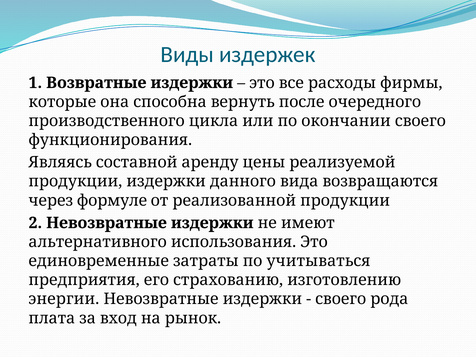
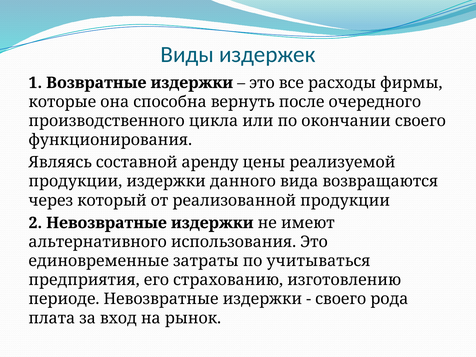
формуле: формуле -> который (112, 200)
энергии: энергии -> периоде (64, 299)
